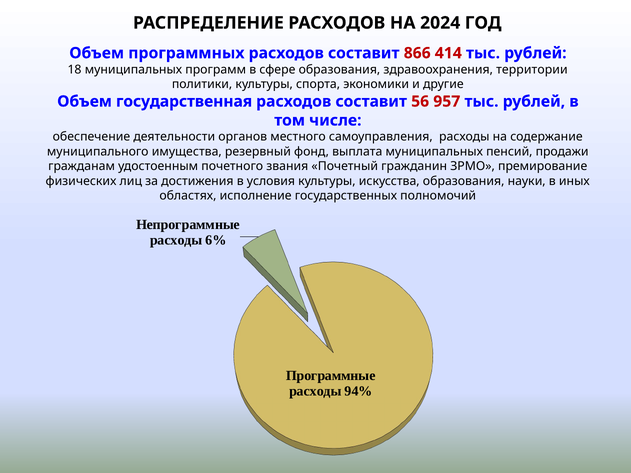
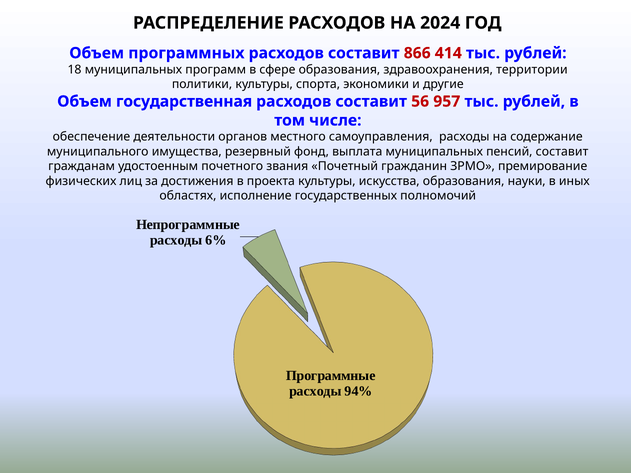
пенсий продажи: продажи -> составит (562, 152)
условия: условия -> проекта (271, 181)
